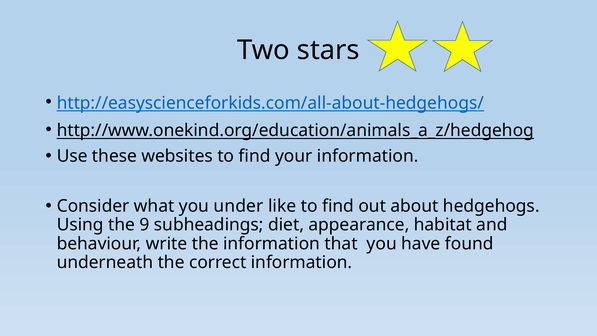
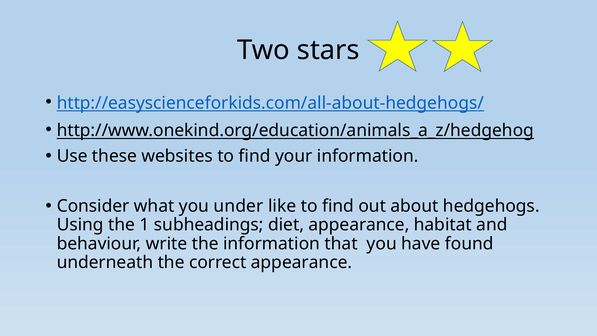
9: 9 -> 1 (144, 225)
correct information: information -> appearance (302, 262)
